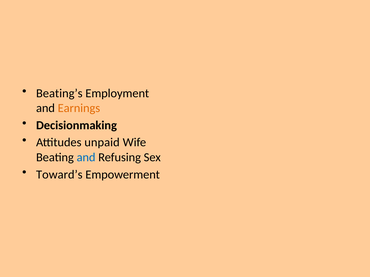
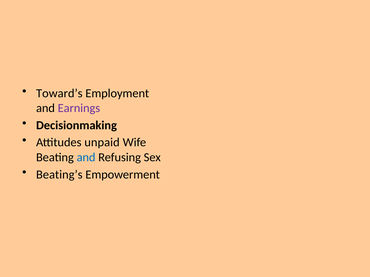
Beating’s: Beating’s -> Toward’s (59, 93)
Earnings colour: orange -> purple (79, 108)
Toward’s: Toward’s -> Beating’s (59, 175)
